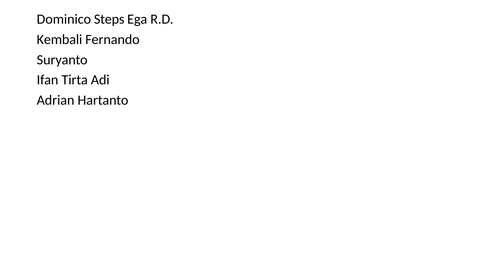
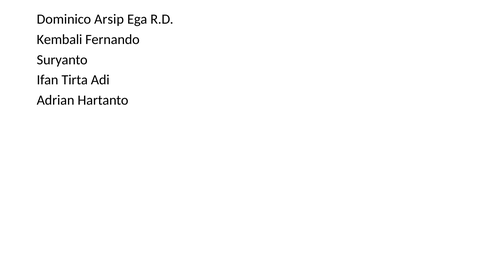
Steps: Steps -> Arsip (109, 19)
